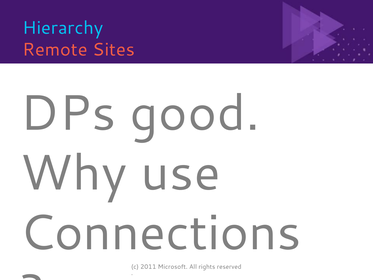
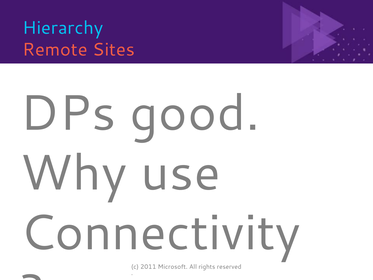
Connections: Connections -> Connectivity (160, 233)
